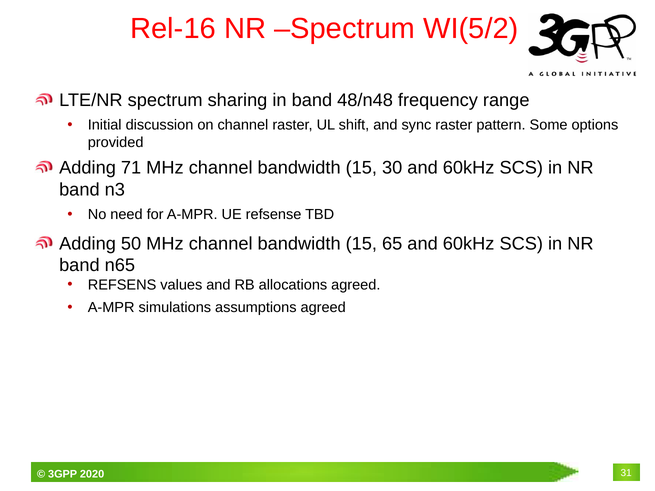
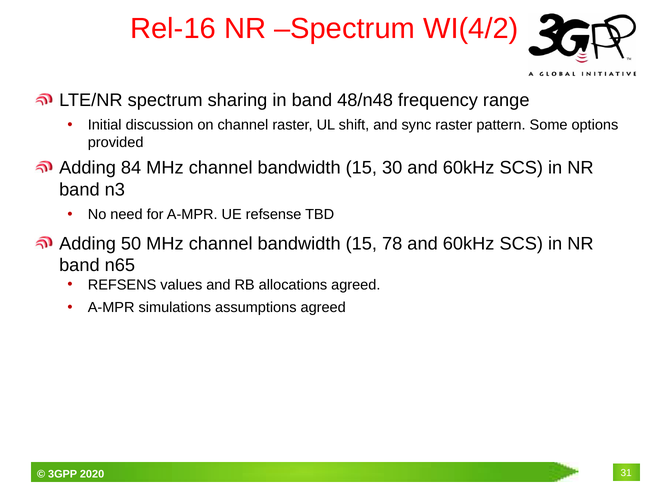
WI(5/2: WI(5/2 -> WI(4/2 (471, 29)
71: 71 -> 84 (131, 168)
65: 65 -> 78 (392, 244)
